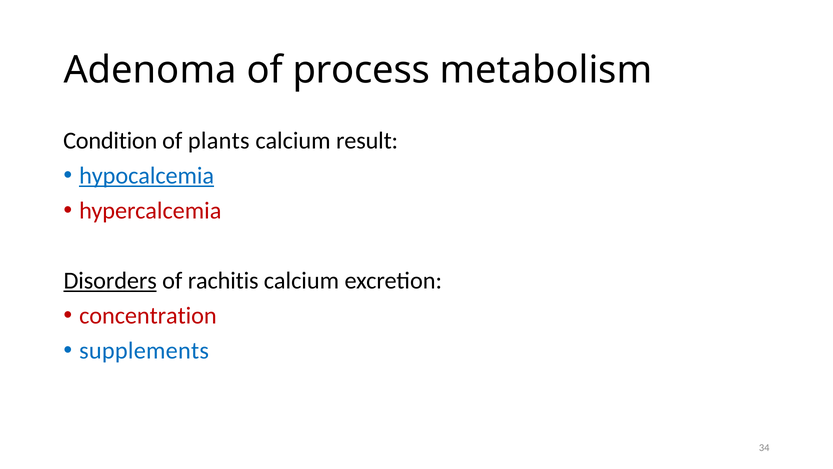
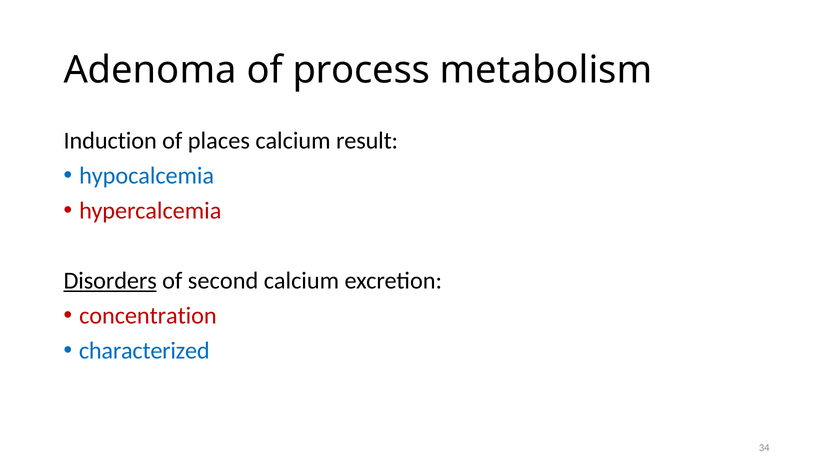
Condition: Condition -> Induction (110, 141)
plants: plants -> places (219, 141)
hypocalcemia underline: present -> none (147, 176)
rachitis: rachitis -> second (223, 281)
supplements: supplements -> characterized (144, 350)
